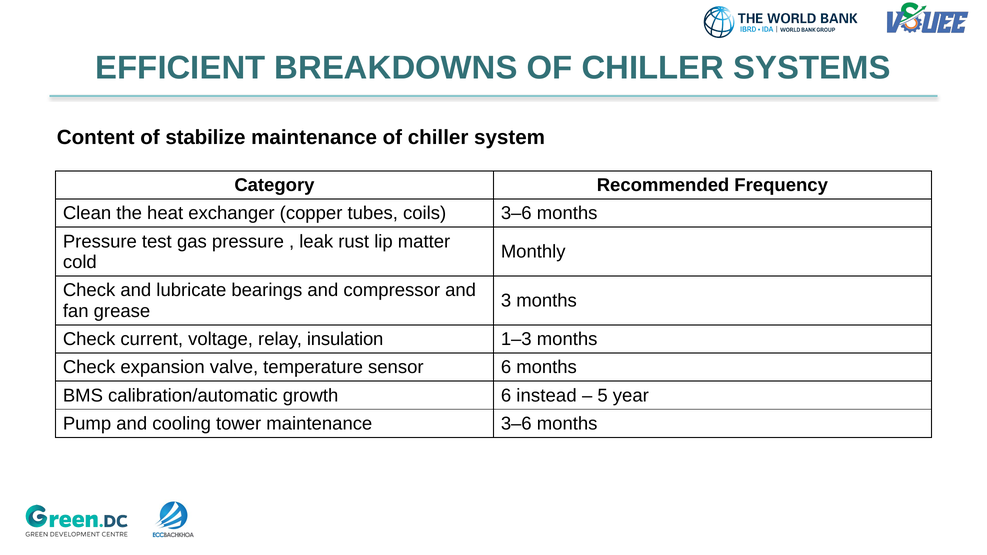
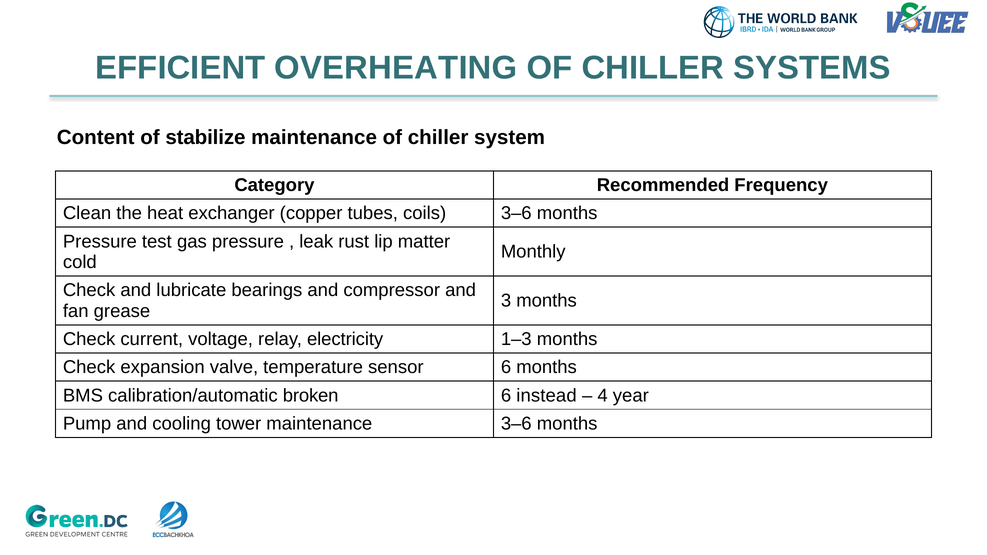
BREAKDOWNS: BREAKDOWNS -> OVERHEATING (396, 68)
insulation: insulation -> electricity (345, 339)
growth: growth -> broken (311, 396)
5: 5 -> 4 (603, 396)
